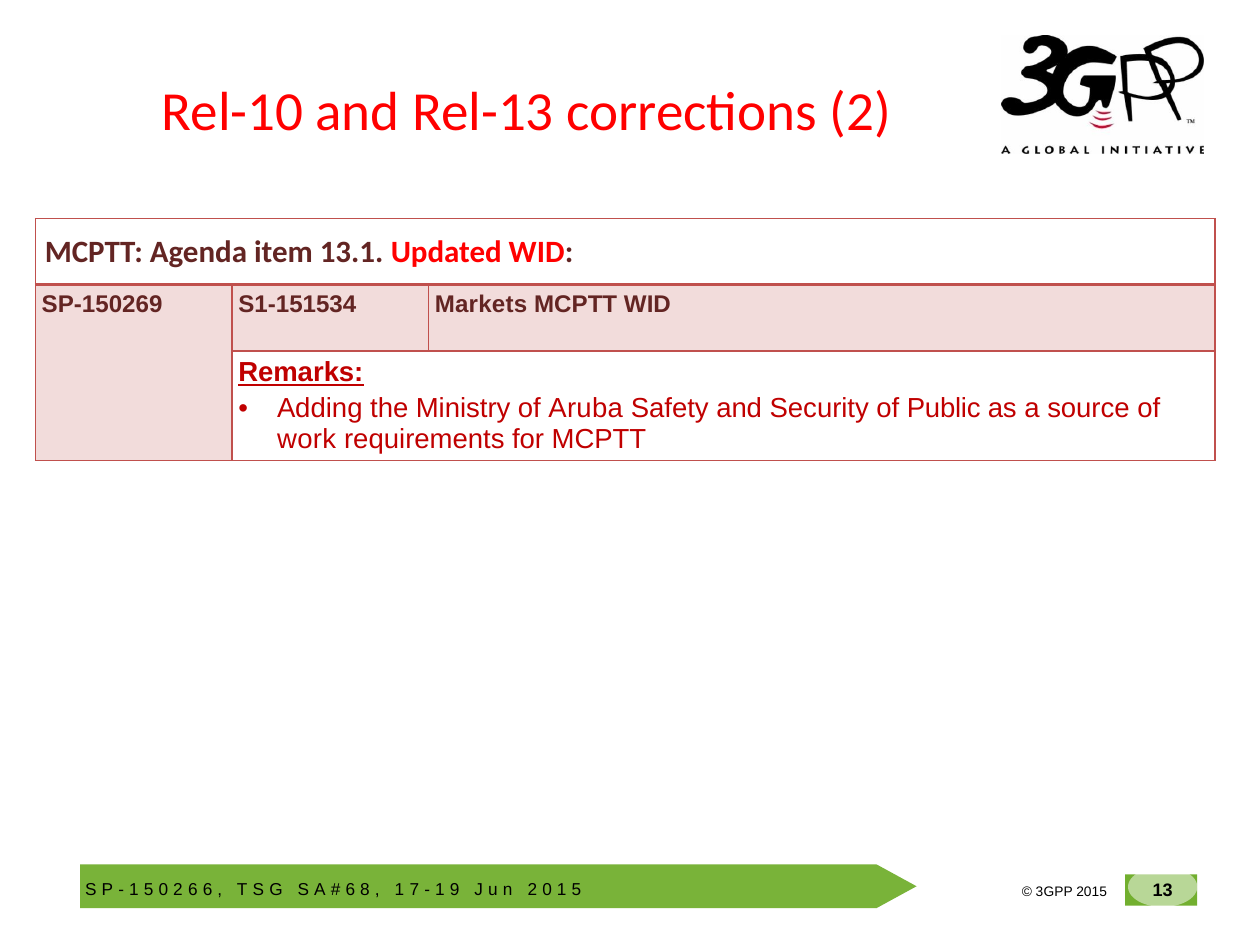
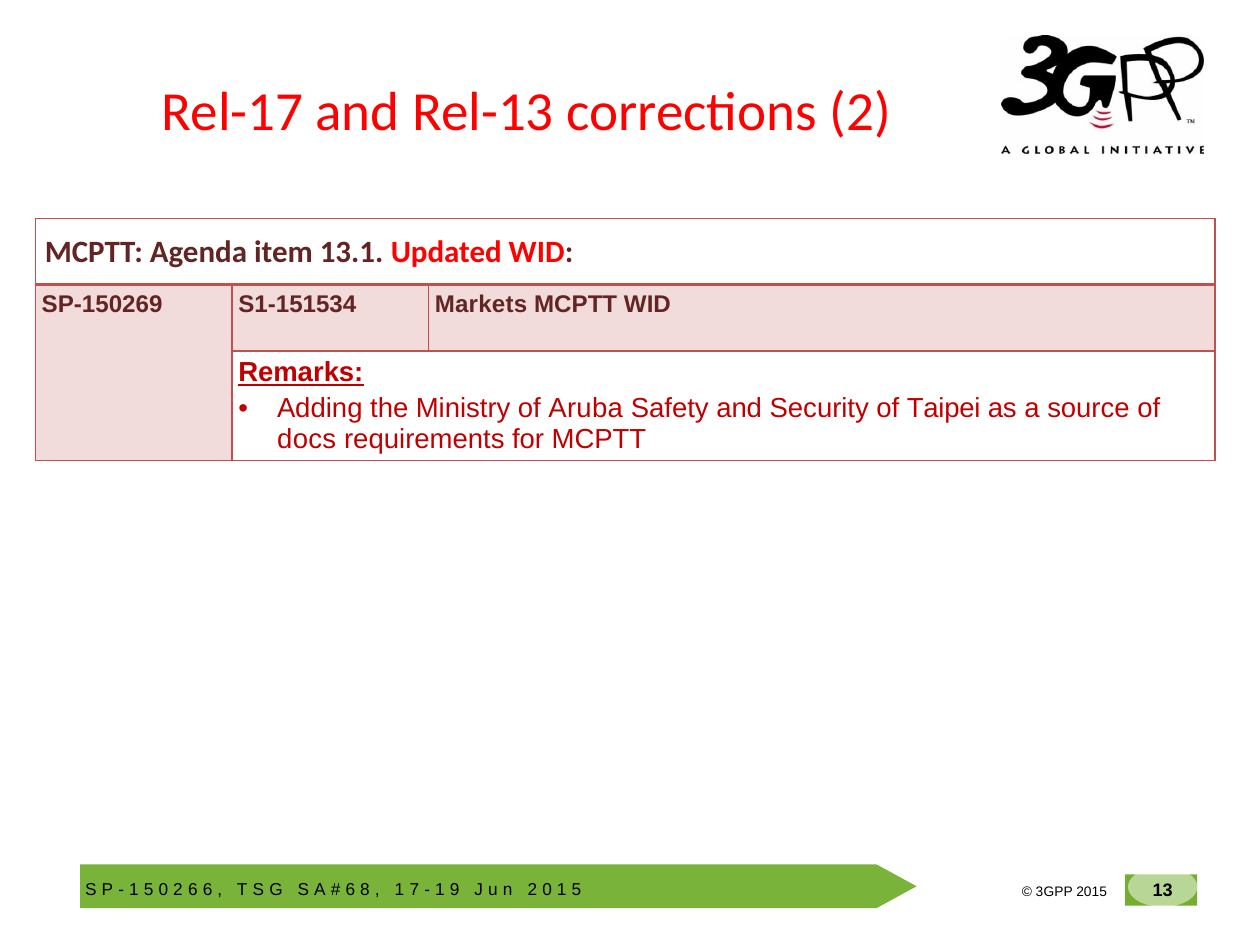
Rel-10: Rel-10 -> Rel-17 (232, 112)
Public: Public -> Taipei (944, 409)
work: work -> docs (307, 439)
